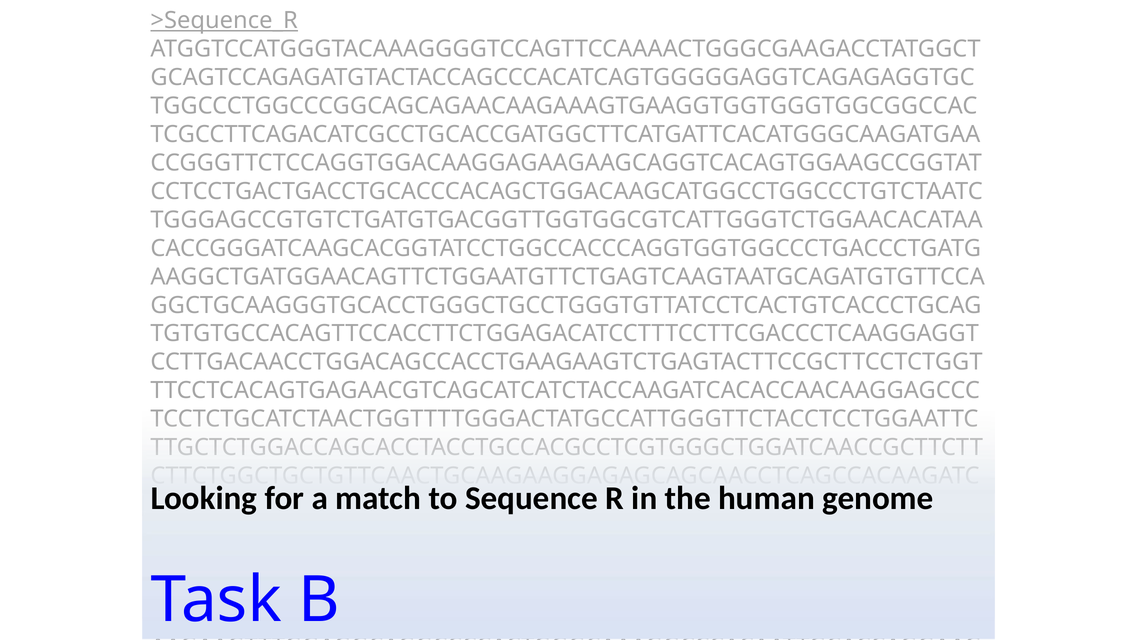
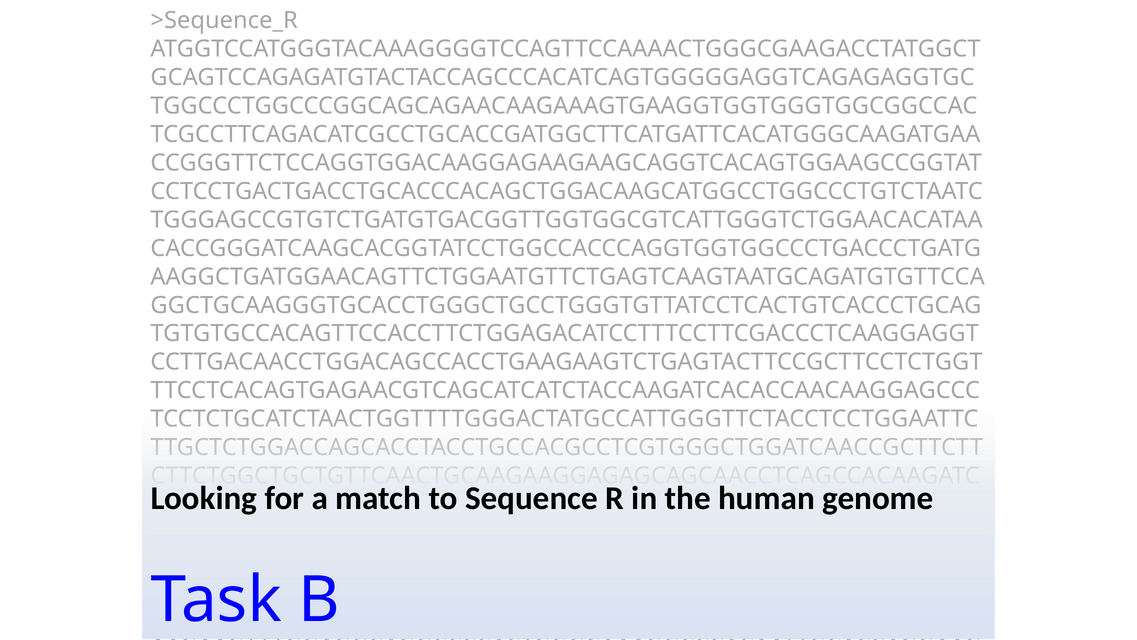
>Sequence_R underline: present -> none (224, 21)
